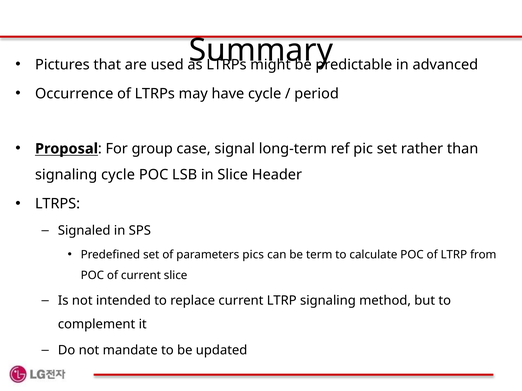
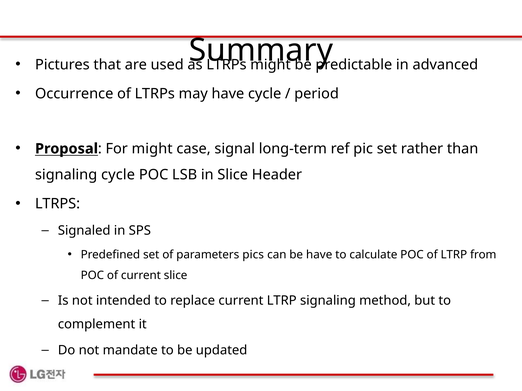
For group: group -> might (152, 149)
be term: term -> have (319, 255)
